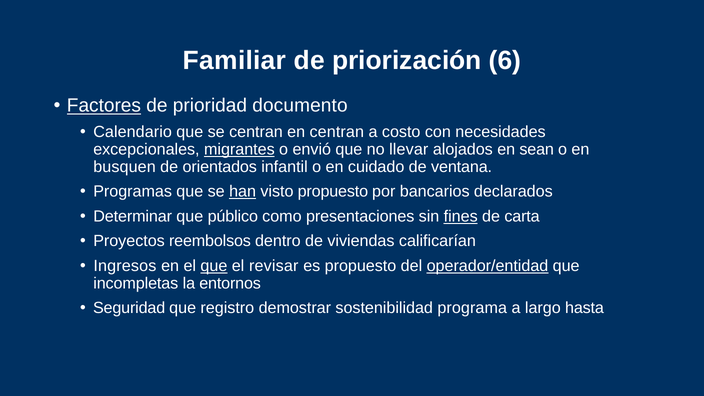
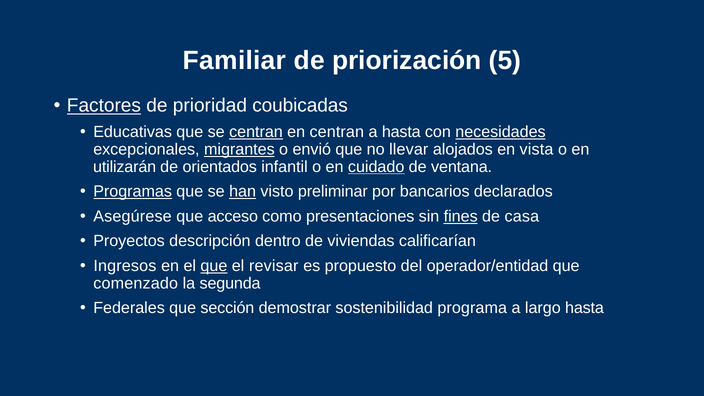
6: 6 -> 5 (505, 61)
documento: documento -> coubicadas (300, 106)
Calendario: Calendario -> Educativas (133, 132)
centran underline: none -> present (256, 132)
a costo: costo -> hasta (401, 132)
necesidades underline: none -> present (500, 132)
sean: sean -> vista (537, 149)
busquen: busquen -> utilizarán (125, 167)
cuidado underline: none -> present (376, 167)
Programas underline: none -> present (133, 192)
visto propuesto: propuesto -> preliminar (333, 192)
Determinar: Determinar -> Asegúrese (133, 216)
público: público -> acceso (233, 216)
carta: carta -> casa (522, 216)
reembolsos: reembolsos -> descripción (210, 241)
operador/entidad underline: present -> none (487, 266)
incompletas: incompletas -> comenzado (136, 283)
entornos: entornos -> segunda (230, 283)
Seguridad: Seguridad -> Federales (129, 308)
registro: registro -> sección (227, 308)
